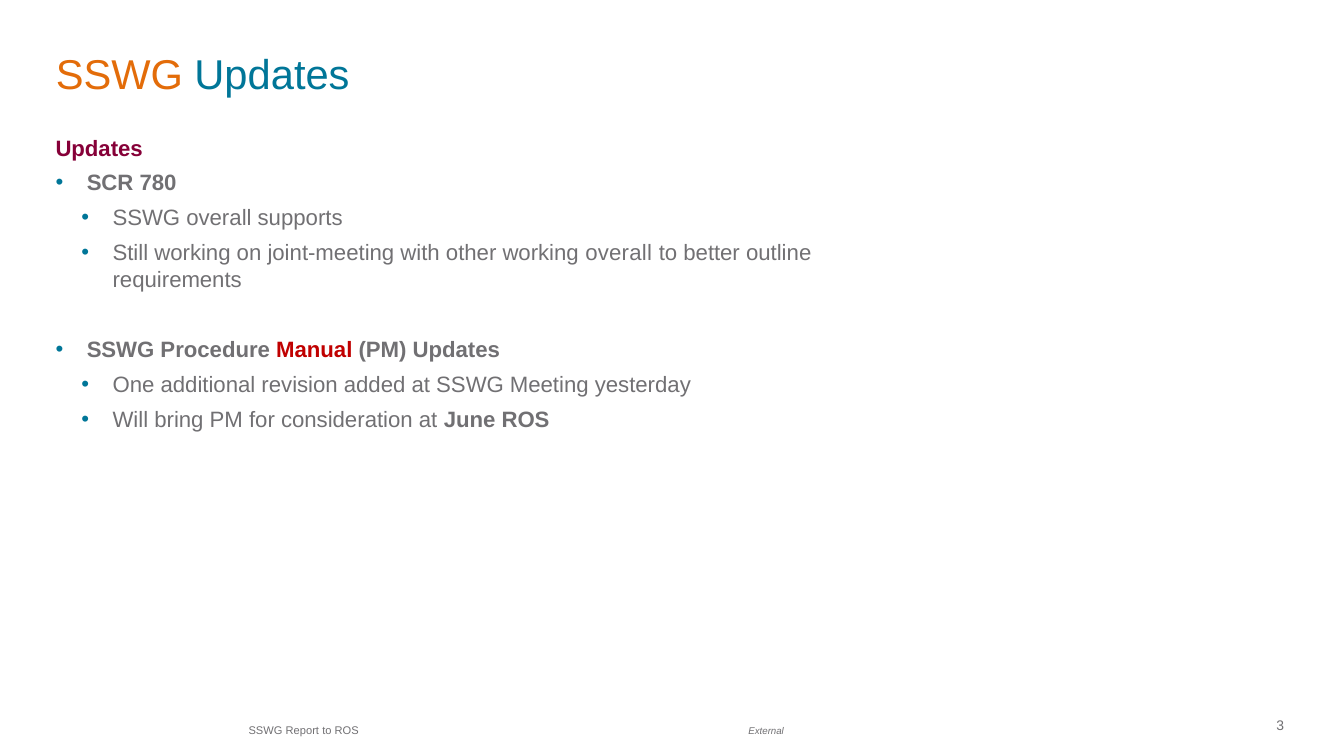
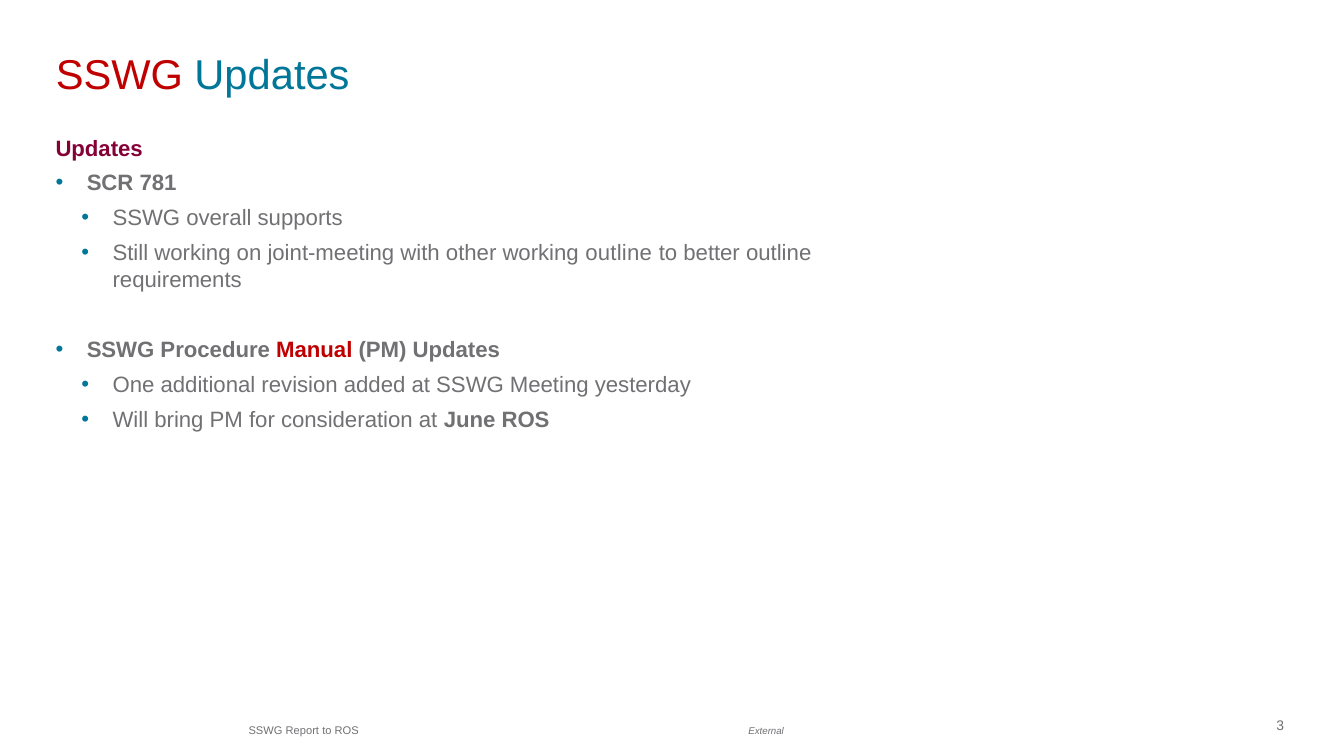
SSWG colour: orange -> red (119, 76)
780: 780 -> 781 (158, 184)
working overall: overall -> outline (619, 254)
